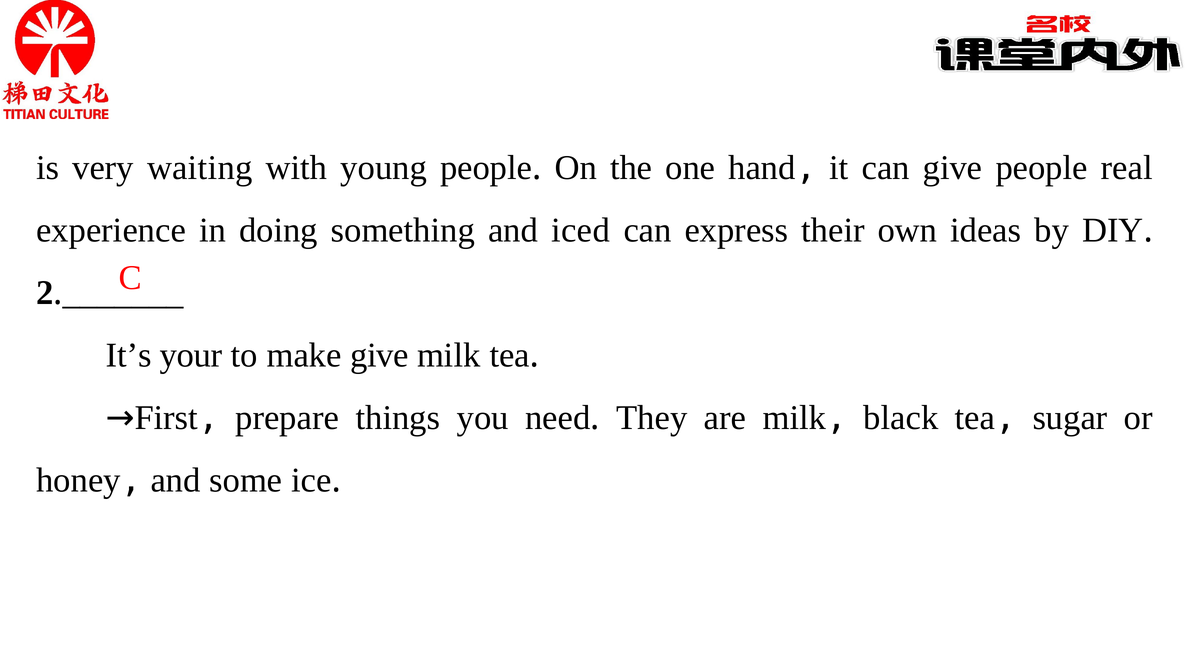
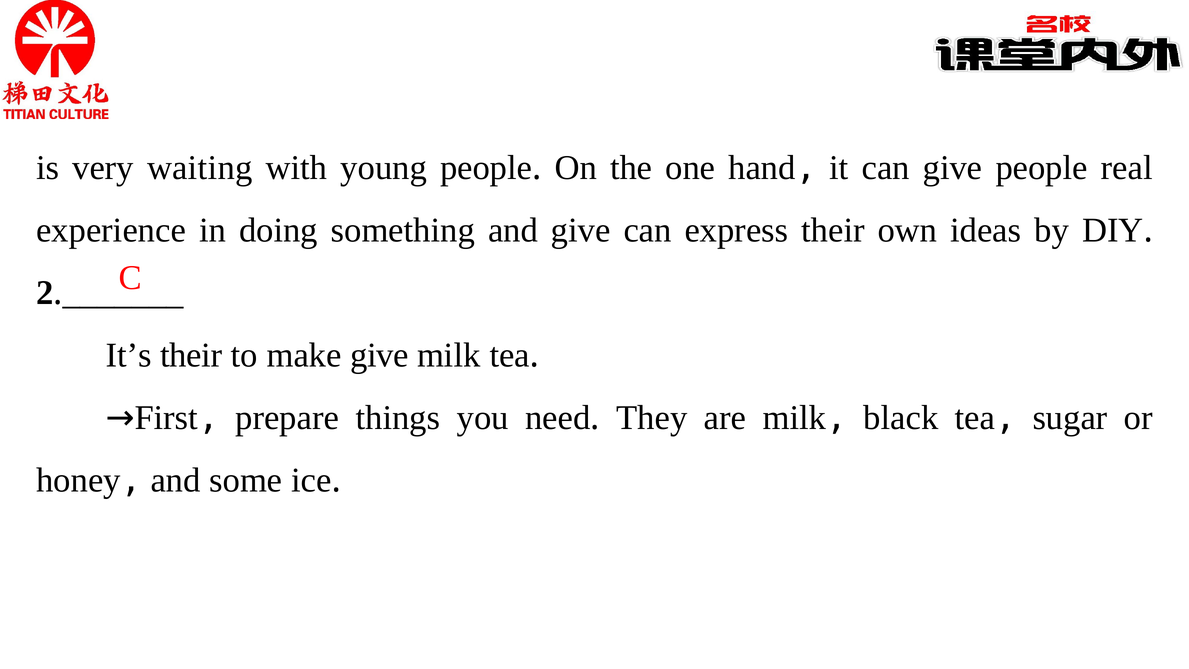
and iced: iced -> give (581, 230)
It’s your: your -> their (191, 355)
